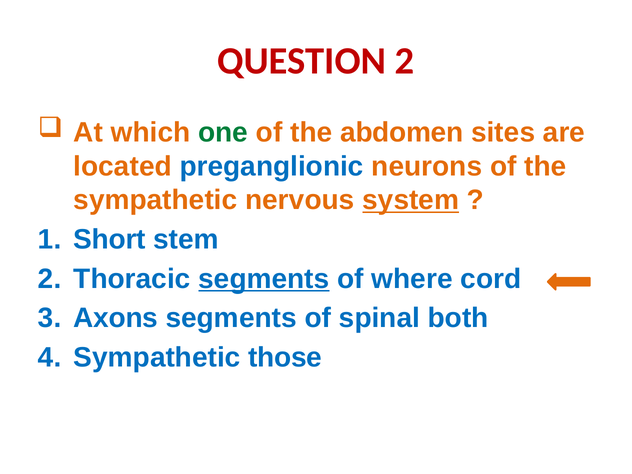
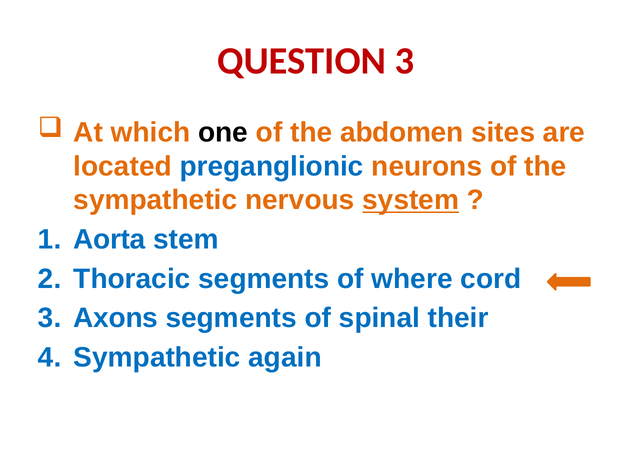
QUESTION 2: 2 -> 3 (405, 61)
one colour: green -> black (223, 133)
Short: Short -> Aorta (109, 239)
segments underline: present -> none (264, 279)
both: both -> their (458, 318)
those: those -> again (285, 358)
